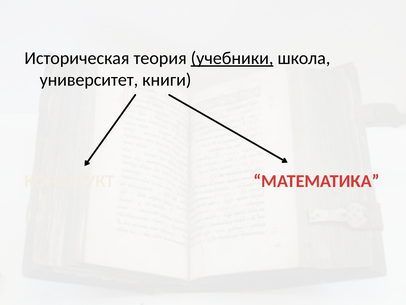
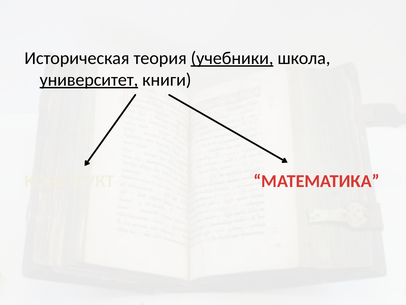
университет underline: none -> present (89, 80)
